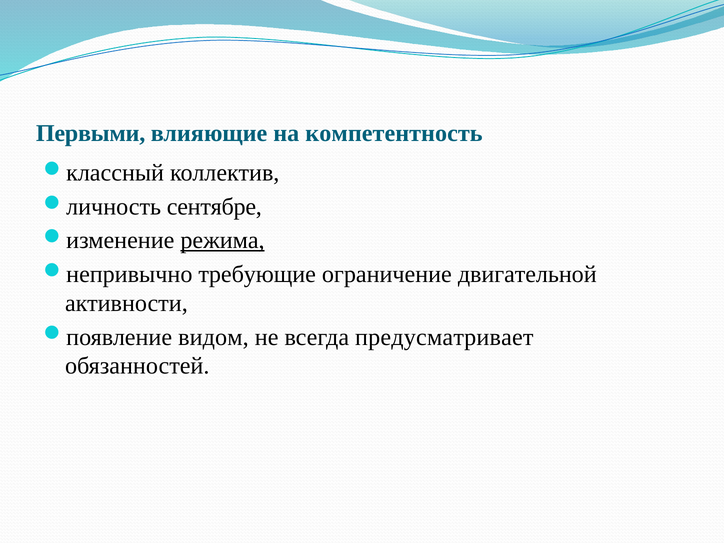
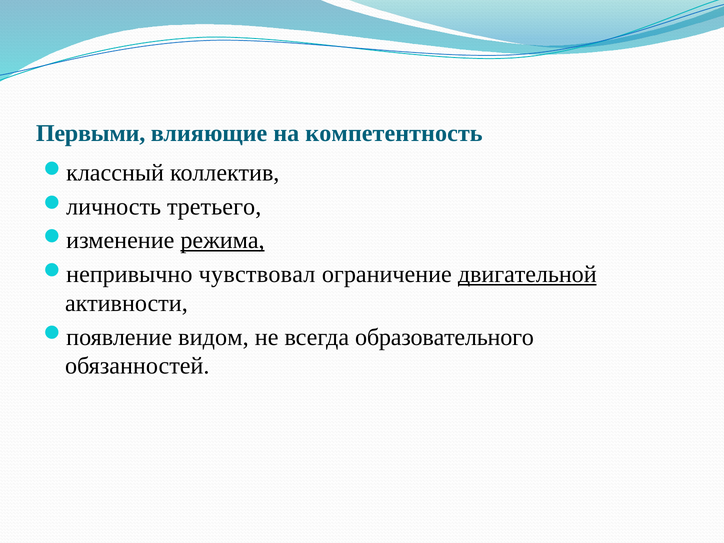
сентябре: сентябре -> третьего (214, 207)
требующие: требующие -> чувствовал (257, 274)
двигательной underline: none -> present (527, 274)
предусматривает: предусматривает -> образовательного (444, 337)
